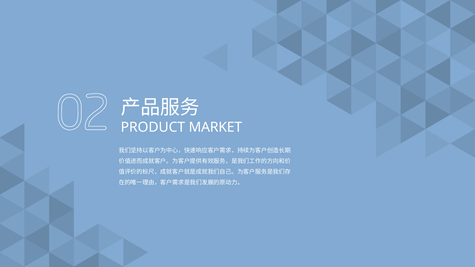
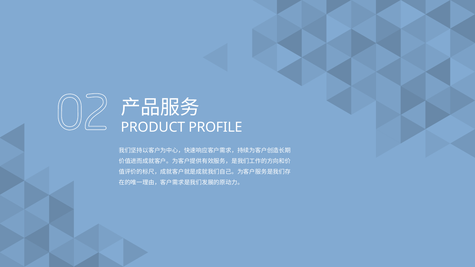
MARKET: MARKET -> PROFILE (215, 127)
